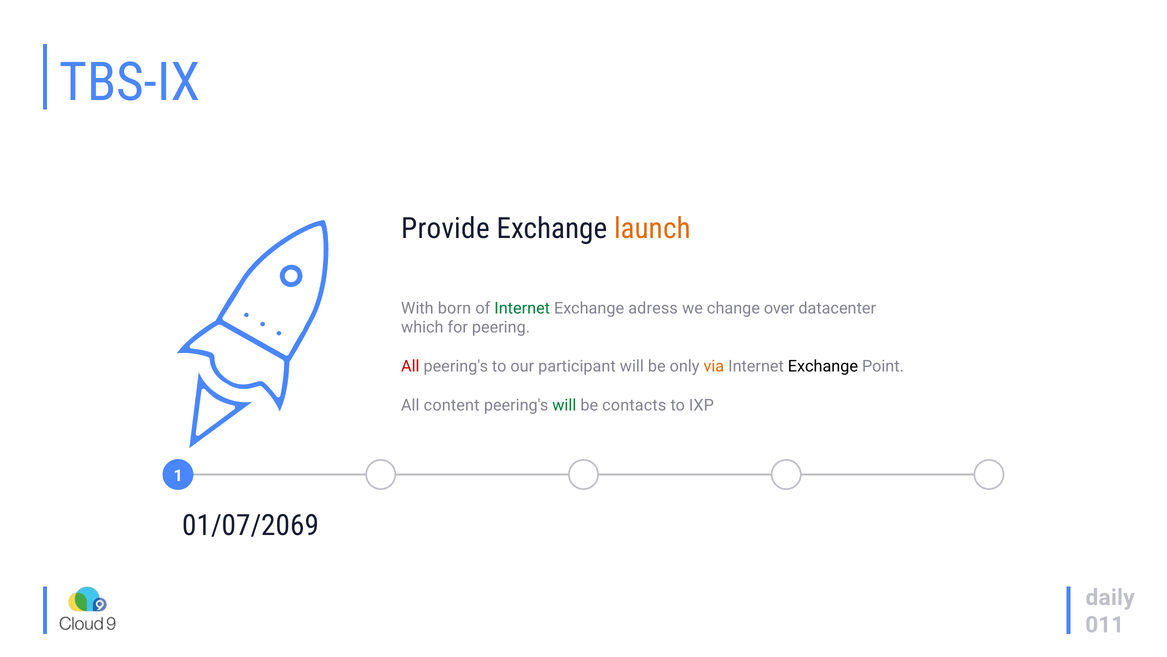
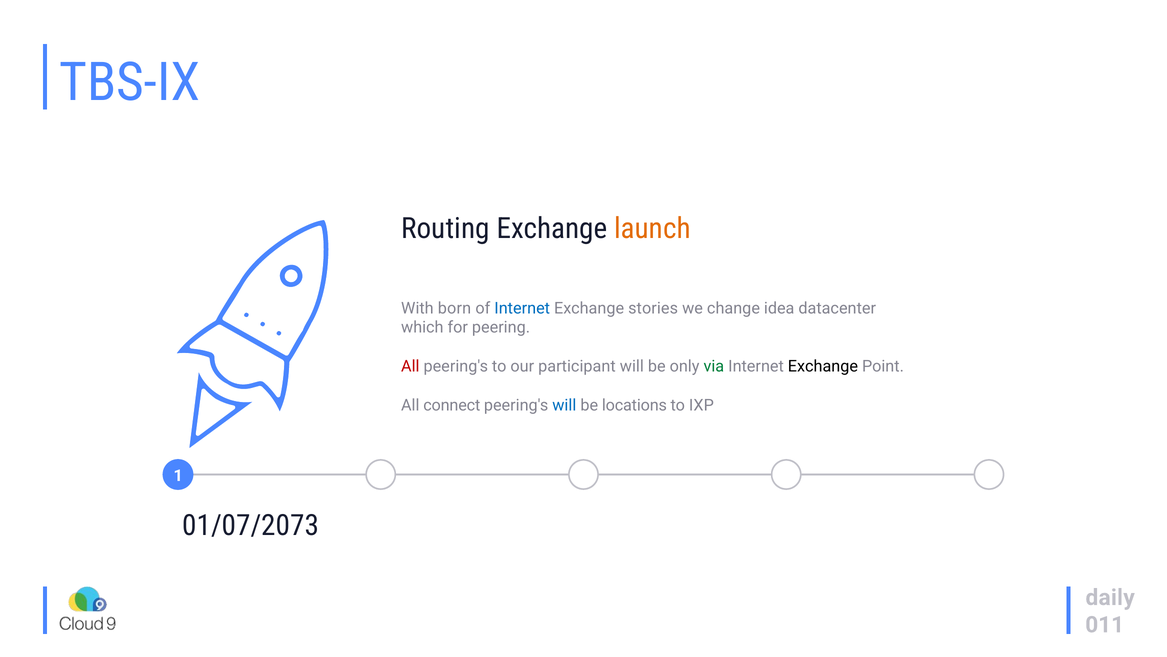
Provide: Provide -> Routing (445, 228)
Internet colour: green -> blue (522, 308)
adress: adress -> stories (653, 308)
over: over -> idea (779, 308)
via colour: orange -> green (714, 366)
content: content -> connect (452, 405)
will colour: green -> blue (564, 405)
contacts: contacts -> locations (634, 405)
01/07/2069: 01/07/2069 -> 01/07/2073 (251, 525)
